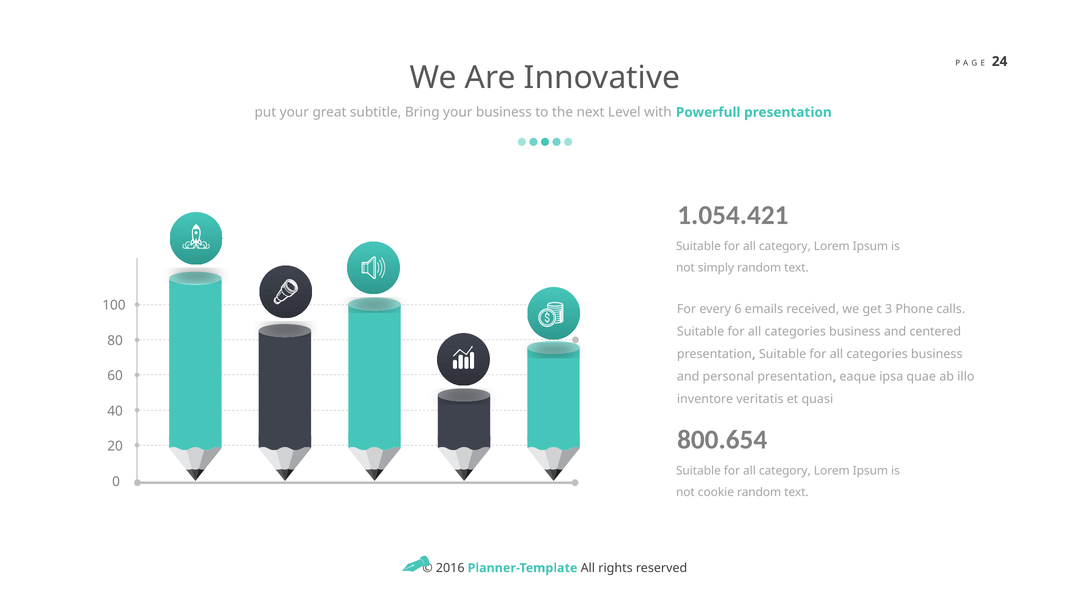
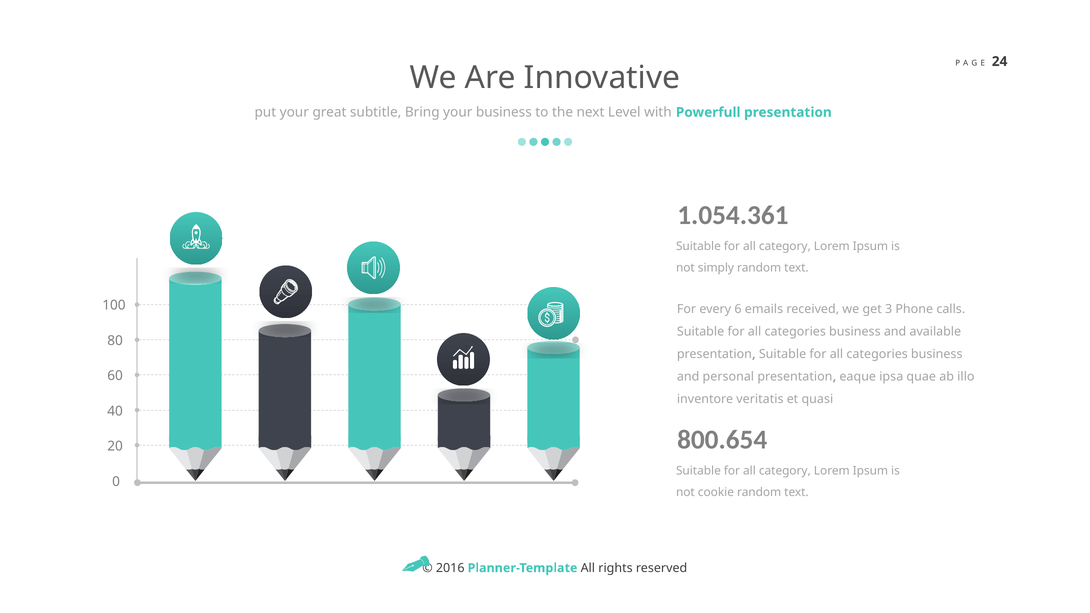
1.054.421: 1.054.421 -> 1.054.361 (733, 215)
centered: centered -> available (935, 332)
